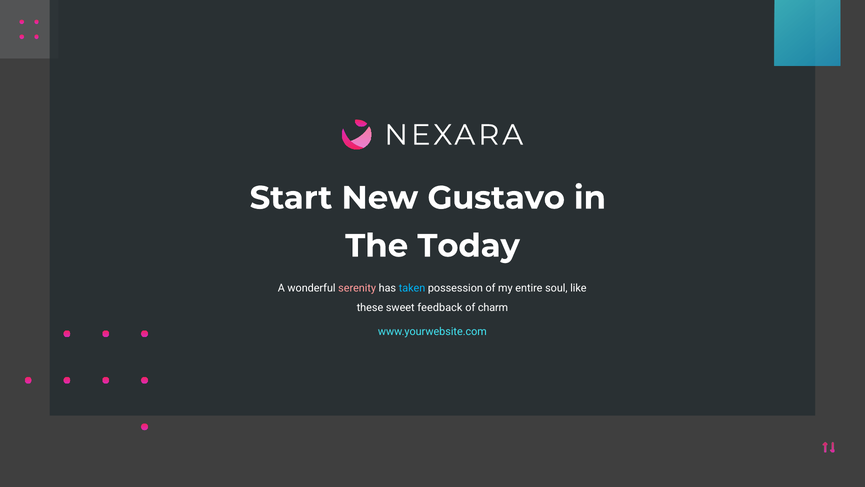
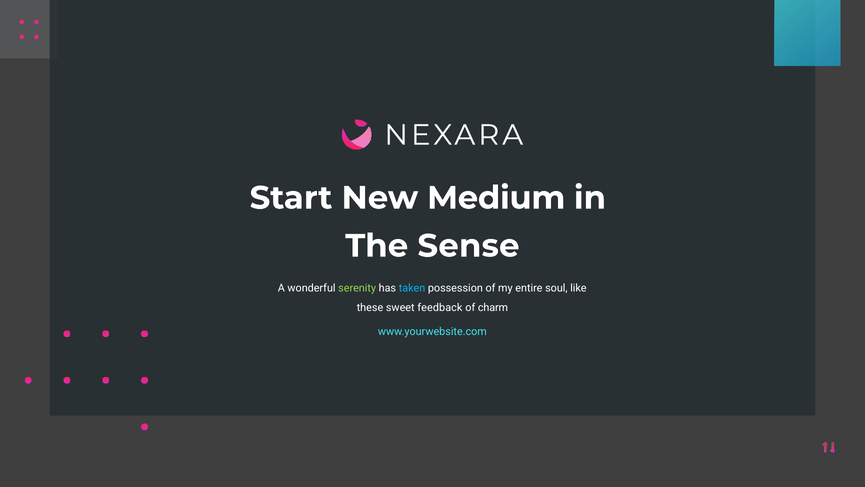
Gustavo: Gustavo -> Medium (496, 198)
Today: Today -> Sense (468, 246)
serenity colour: pink -> light green (357, 288)
